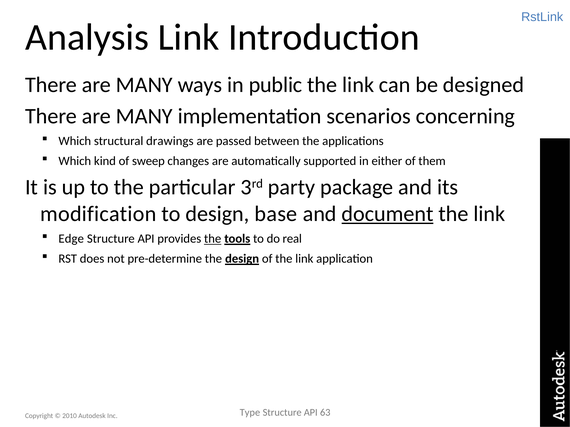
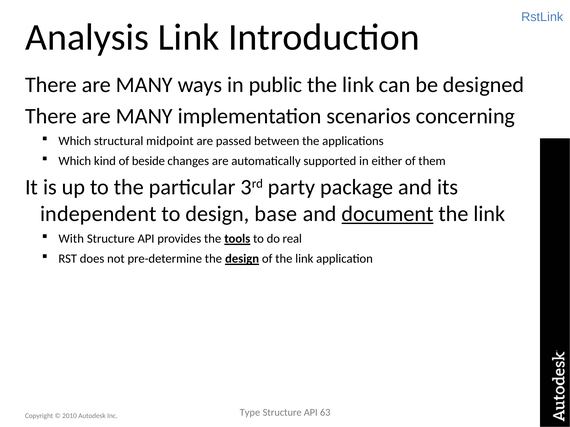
drawings: drawings -> midpoint (170, 141)
sweep: sweep -> beside (148, 161)
modification: modification -> independent (98, 214)
Edge: Edge -> With (71, 239)
the underline: present -> none (213, 239)
